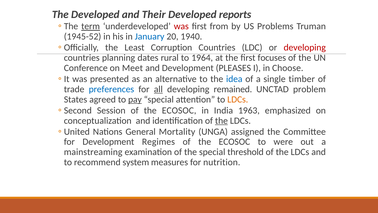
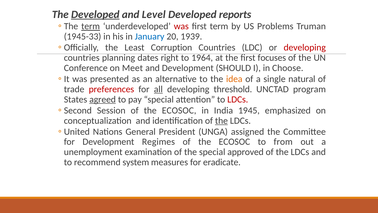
Developed underline: none -> present (95, 14)
Their: Their -> Level (154, 14)
first from: from -> term (219, 26)
1945-52: 1945-52 -> 1945-33 (83, 36)
1940: 1940 -> 1939 (191, 36)
rural: rural -> right (170, 58)
PLEASES: PLEASES -> SHOULD (233, 68)
idea colour: blue -> orange (234, 79)
timber: timber -> natural (302, 79)
preferences colour: blue -> red (111, 89)
remained: remained -> threshold (233, 89)
problem: problem -> program (309, 89)
agreed underline: none -> present (103, 99)
pay underline: present -> none (135, 99)
LDCs colour: orange -> red (238, 99)
1963: 1963 -> 1945 (249, 110)
Mortality: Mortality -> President (177, 131)
were: were -> from (283, 142)
mainstreaming: mainstreaming -> unemployment (93, 152)
threshold: threshold -> approved (246, 152)
nutrition: nutrition -> eradicate (222, 162)
